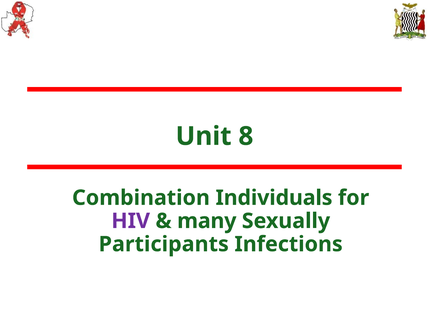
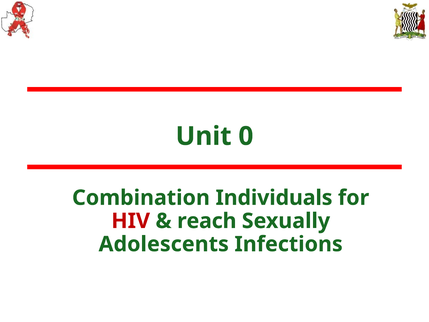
8: 8 -> 0 (246, 136)
HIV colour: purple -> red (131, 221)
many: many -> reach (207, 221)
Participants: Participants -> Adolescents (164, 244)
